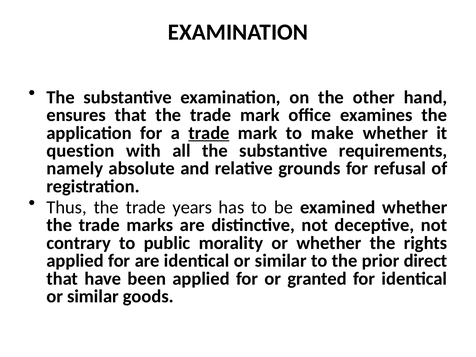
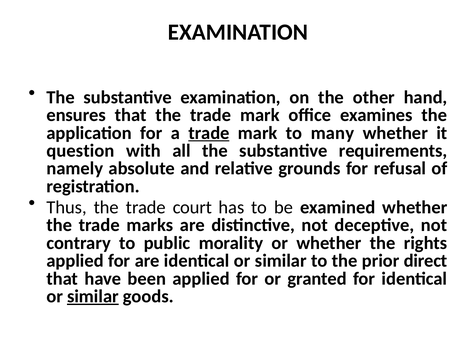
make: make -> many (332, 133)
years: years -> court (192, 207)
similar underline: none -> present (93, 296)
